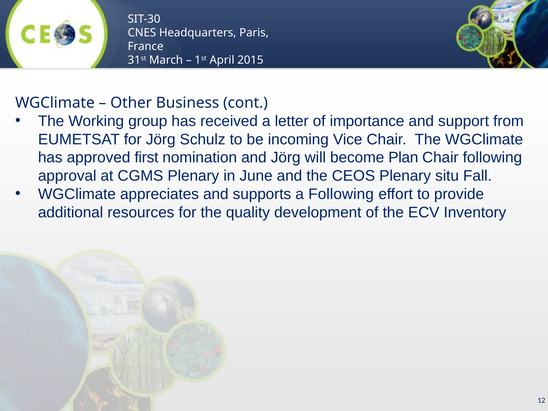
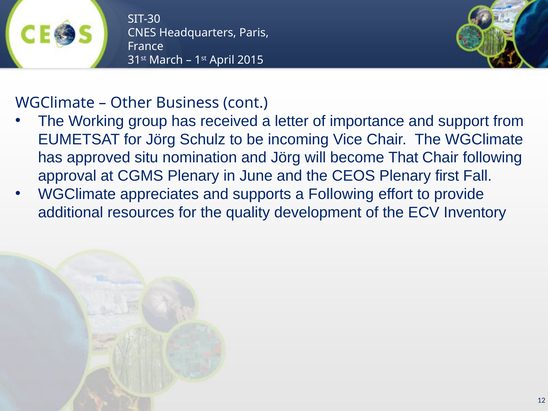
first: first -> situ (146, 158)
Plan: Plan -> That (403, 158)
situ: situ -> first (447, 176)
